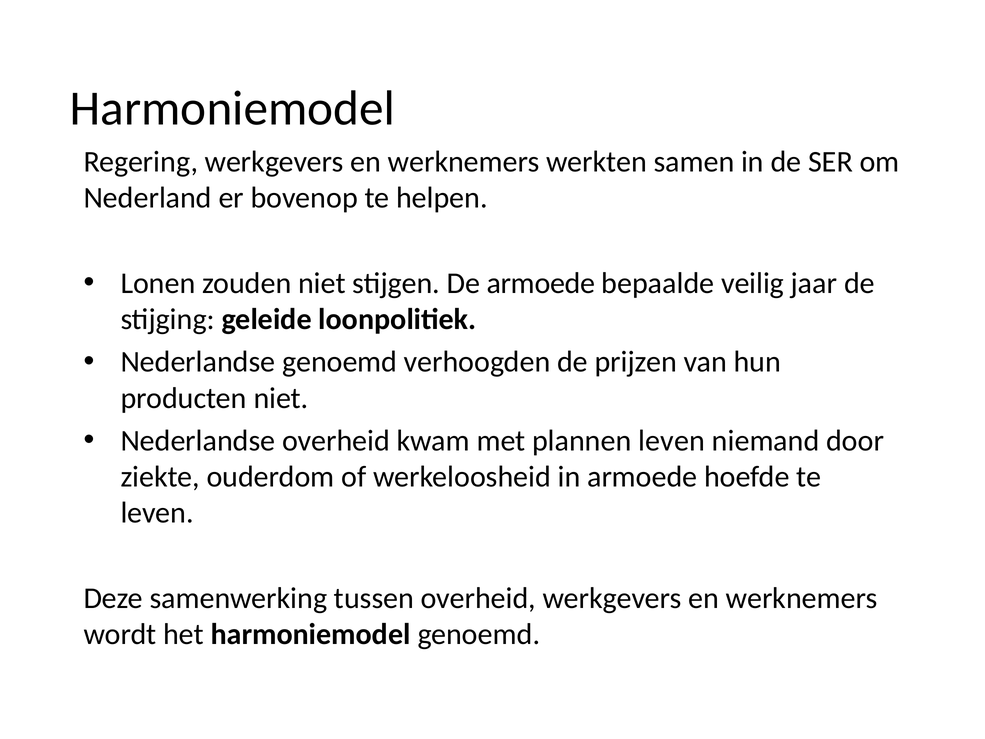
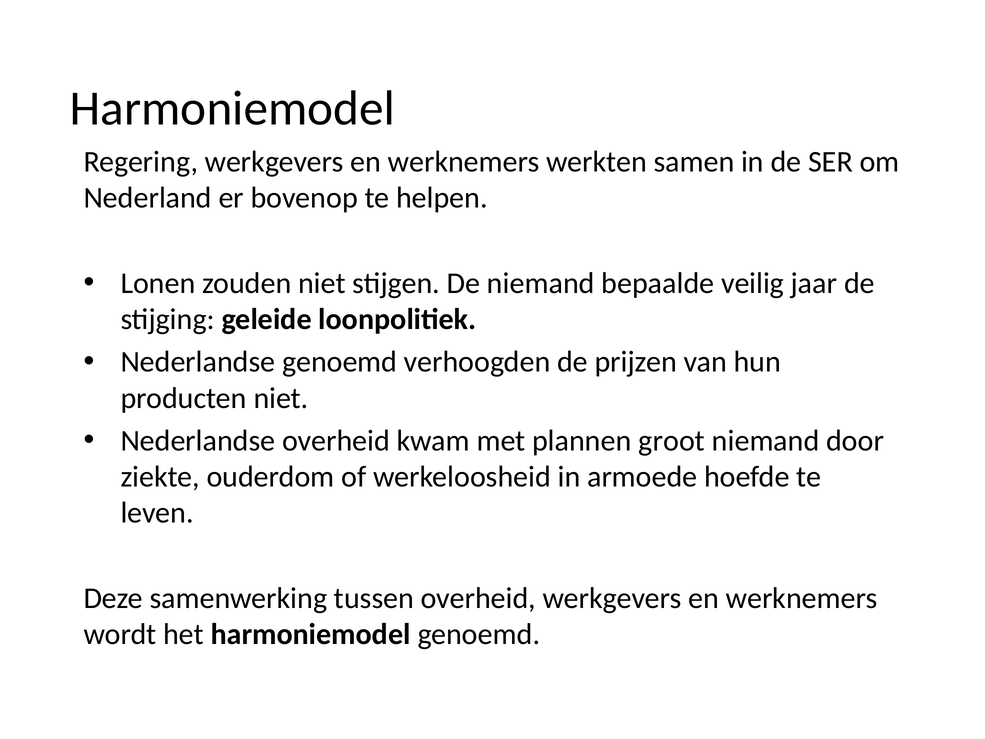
De armoede: armoede -> niemand (541, 283)
plannen leven: leven -> groot (672, 441)
